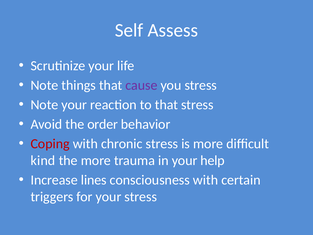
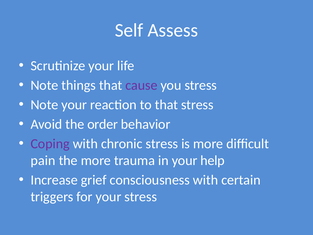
Coping colour: red -> purple (50, 144)
kind: kind -> pain (43, 160)
lines: lines -> grief (94, 180)
